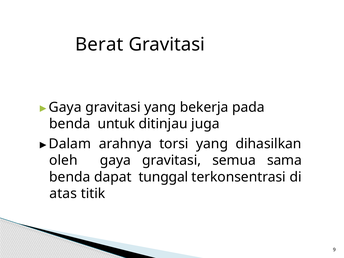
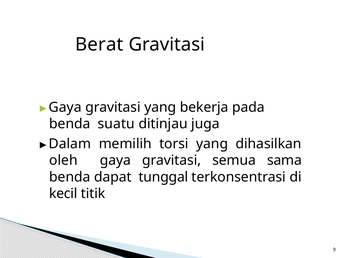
untuk: untuk -> suatu (116, 124)
arahnya: arahnya -> memilih (125, 144)
atas: atas -> kecil (63, 194)
